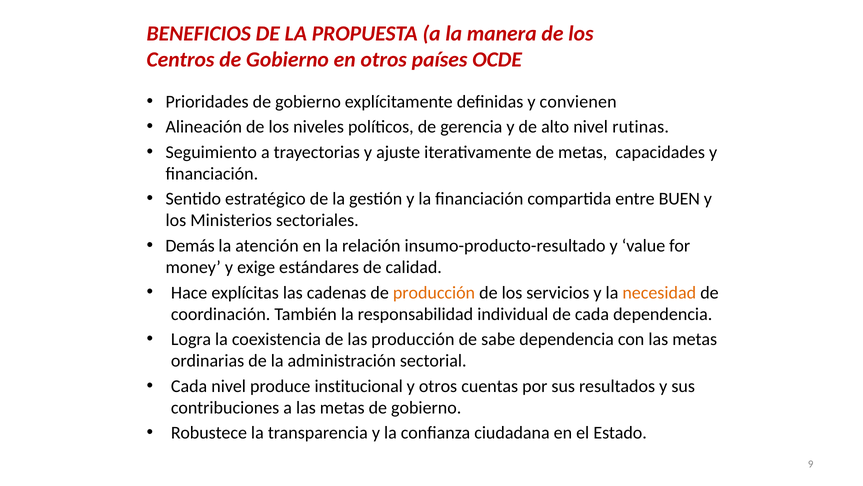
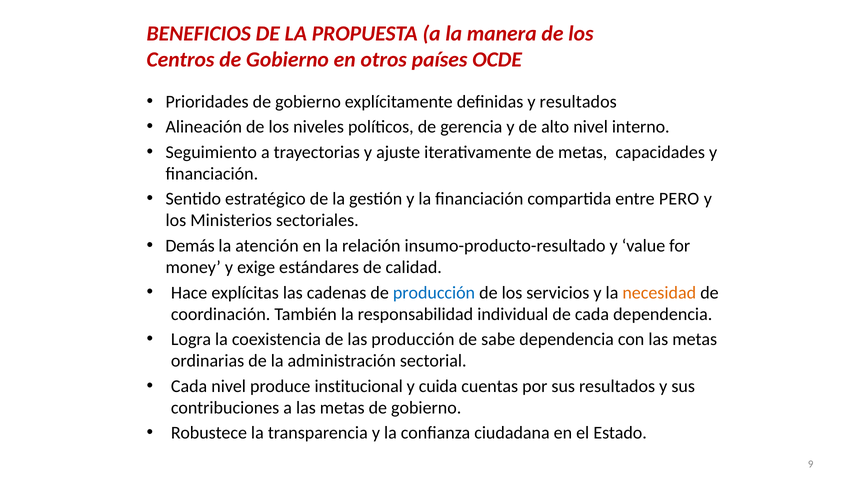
y convienen: convienen -> resultados (578, 102)
rutinas: rutinas -> interno (641, 127)
BUEN: BUEN -> PERO (679, 199)
producción colour: orange -> blue (434, 292)
y otros: otros -> cuida (438, 386)
